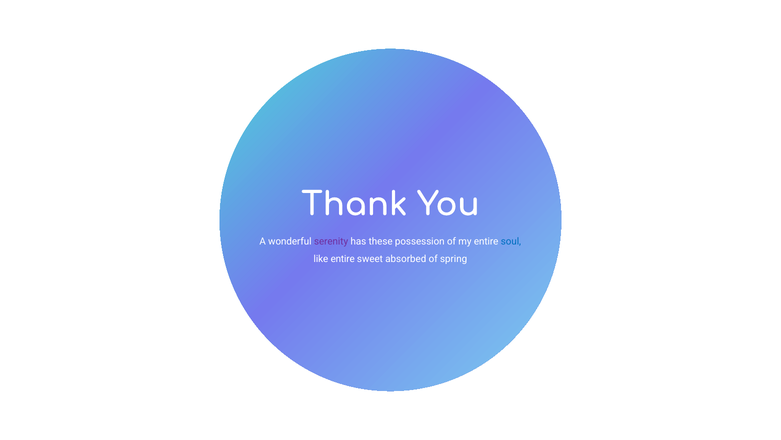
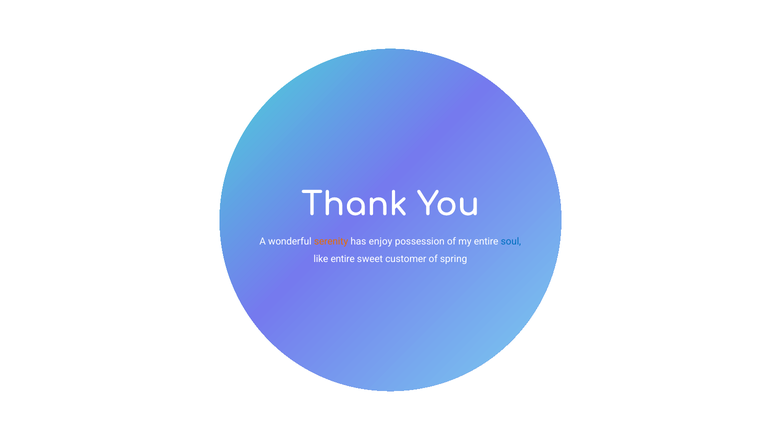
serenity colour: purple -> orange (331, 241)
these: these -> enjoy (381, 241)
absorbed: absorbed -> customer (406, 259)
